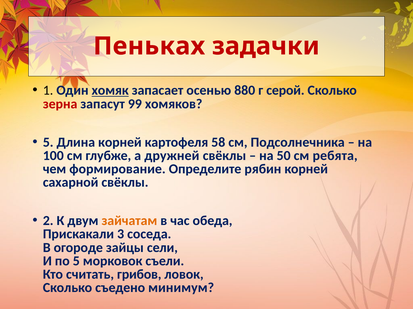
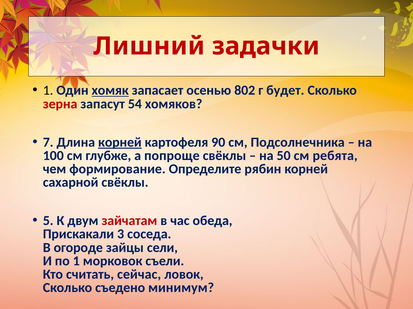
Пеньках: Пеньках -> Лишний (149, 46)
880: 880 -> 802 (245, 91)
серой: серой -> будет (285, 91)
99: 99 -> 54 (135, 104)
5: 5 -> 7 (48, 143)
корней underline: none -> present (120, 143)
58: 58 -> 90 (218, 143)
дружней: дружней -> попроще (172, 156)
2: 2 -> 5 (48, 221)
зайчатам colour: orange -> red (129, 221)
по 5: 5 -> 1 (76, 261)
грибов: грибов -> сейчас (139, 275)
